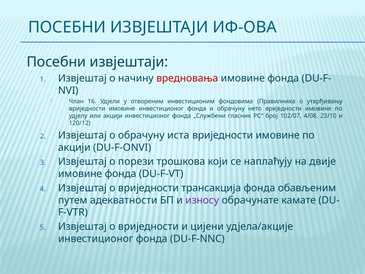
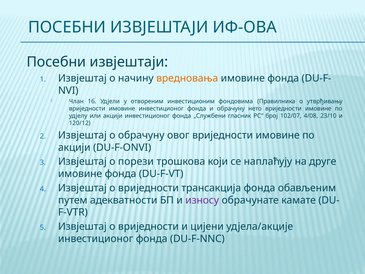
вредновања colour: red -> orange (187, 78)
иста: иста -> овог (178, 135)
двије: двије -> друге (323, 161)
